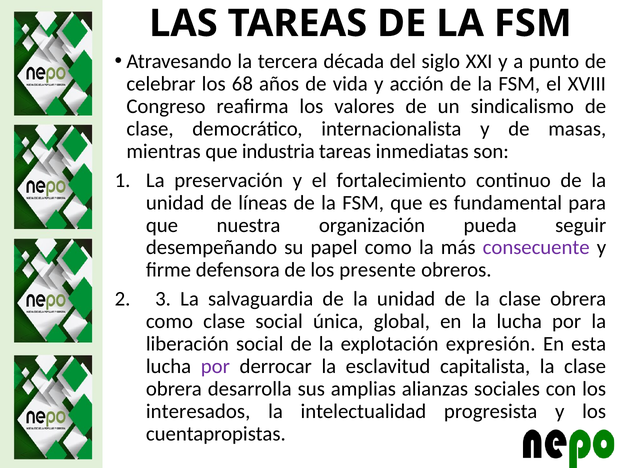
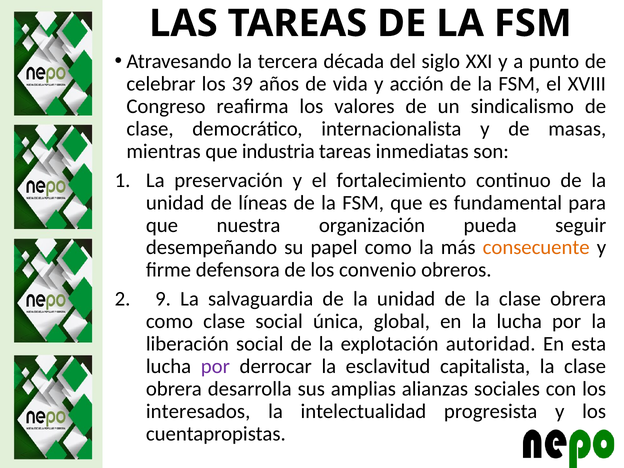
68: 68 -> 39 (242, 84)
consecuente colour: purple -> orange (536, 248)
presente: presente -> convenio (378, 270)
3: 3 -> 9 (163, 299)
expresión: expresión -> autoridad (491, 344)
